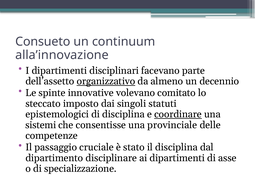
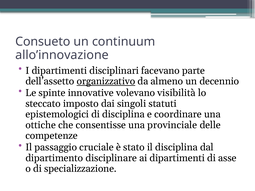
alla’innovazione: alla’innovazione -> allo’innovazione (62, 55)
comitato: comitato -> visibilità (176, 93)
coordinare underline: present -> none (178, 114)
sistemi: sistemi -> ottiche (41, 125)
